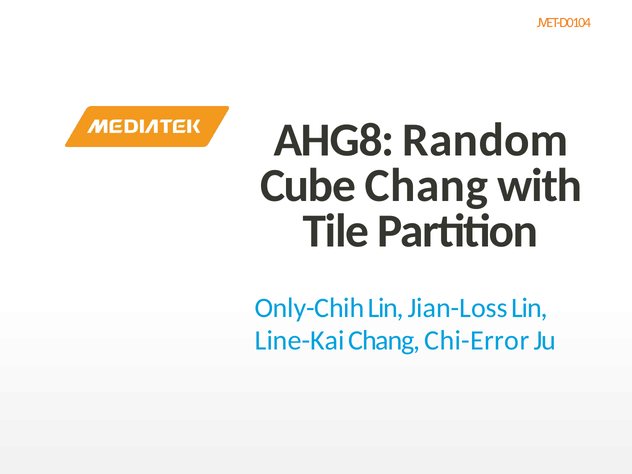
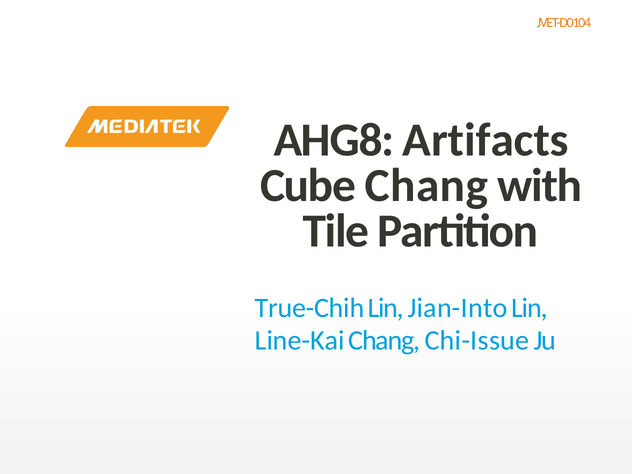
Random: Random -> Artifacts (486, 140)
Only-Chih: Only-Chih -> True-Chih (310, 308)
Jian-Loss: Jian-Loss -> Jian-Into (457, 308)
Chi-Error: Chi-Error -> Chi-Issue (477, 341)
